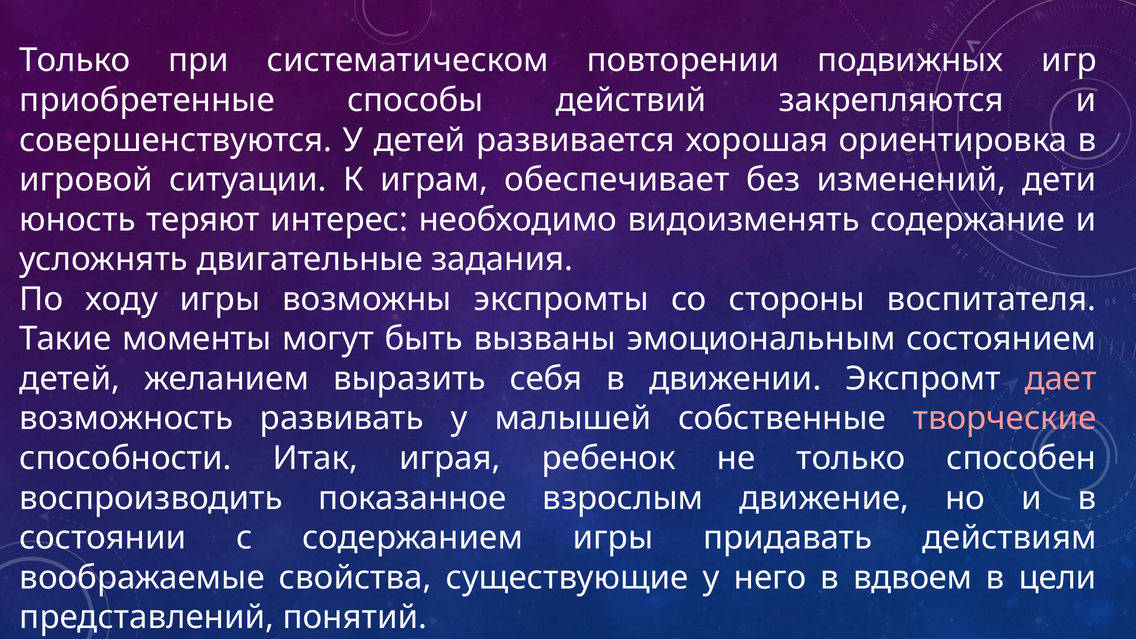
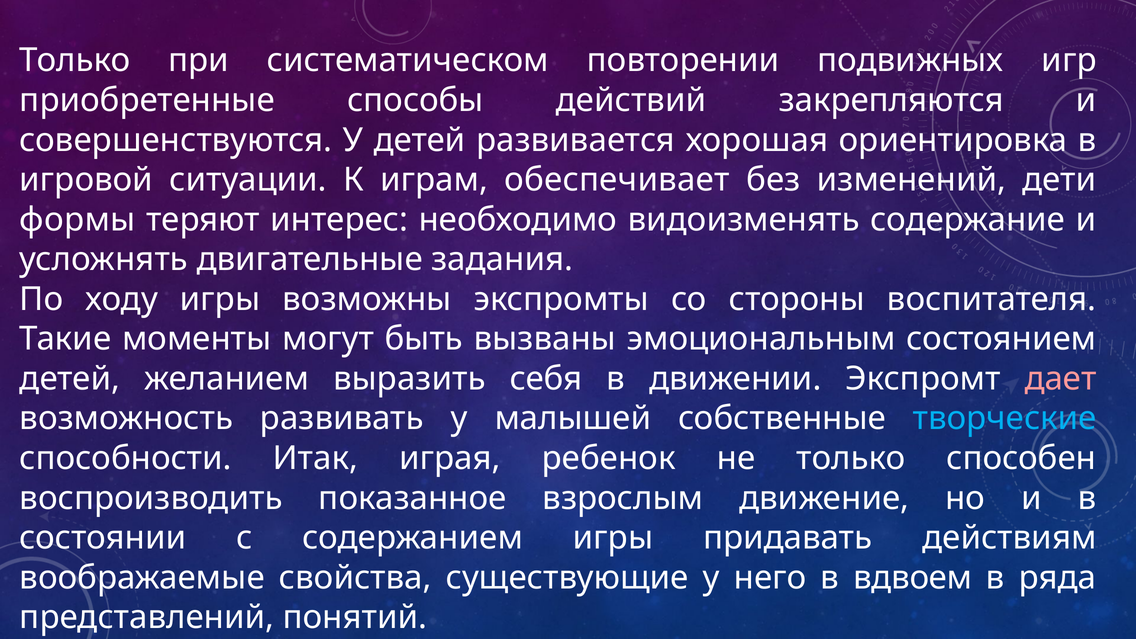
юность: юность -> формы (77, 220)
творческие colour: pink -> light blue (1005, 419)
цели: цели -> ряда (1058, 578)
